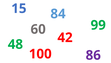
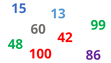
84: 84 -> 13 (58, 14)
